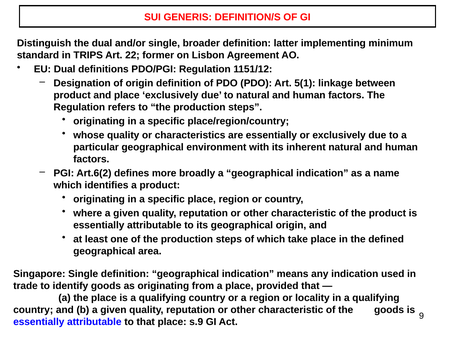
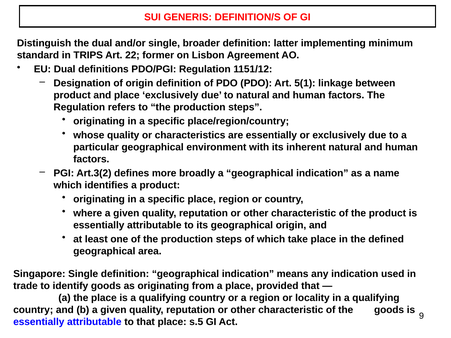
Art.6(2: Art.6(2 -> Art.3(2 (94, 173)
s.9: s.9 -> s.5 (196, 322)
